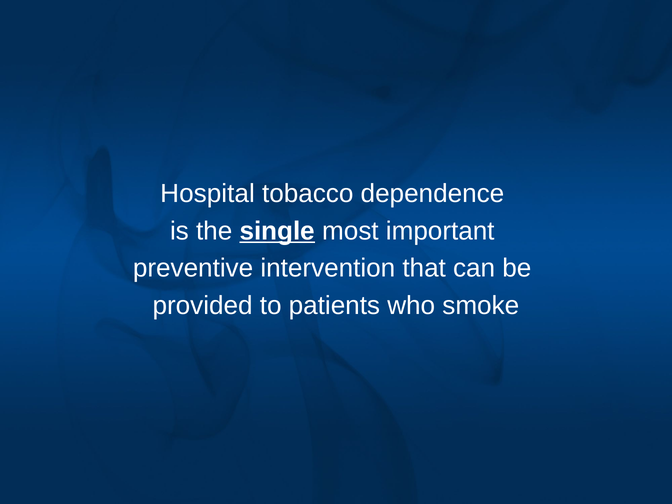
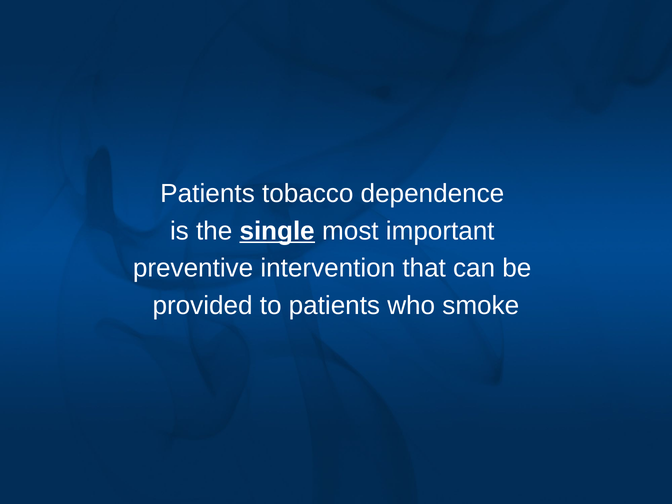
Hospital: Hospital -> Patients (208, 194)
